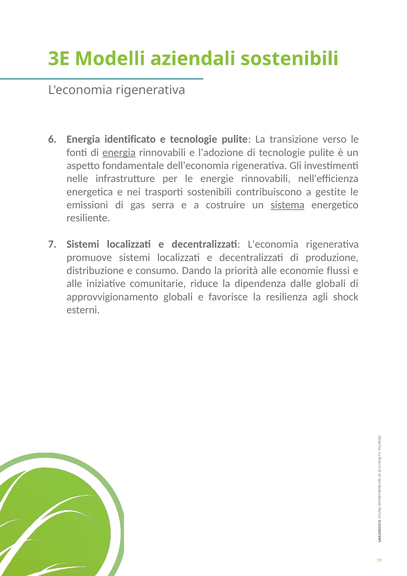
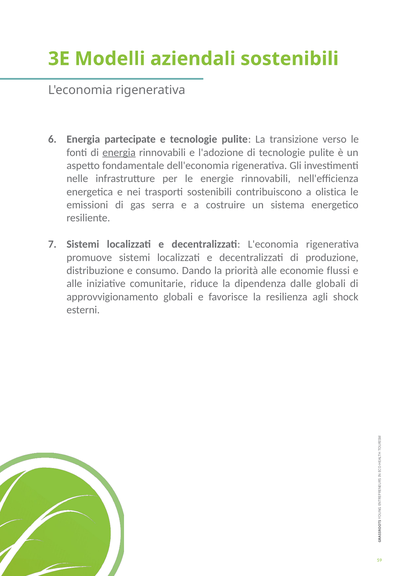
identificato: identificato -> partecipate (130, 139)
gestite: gestite -> olistica (331, 192)
sistema underline: present -> none (288, 205)
